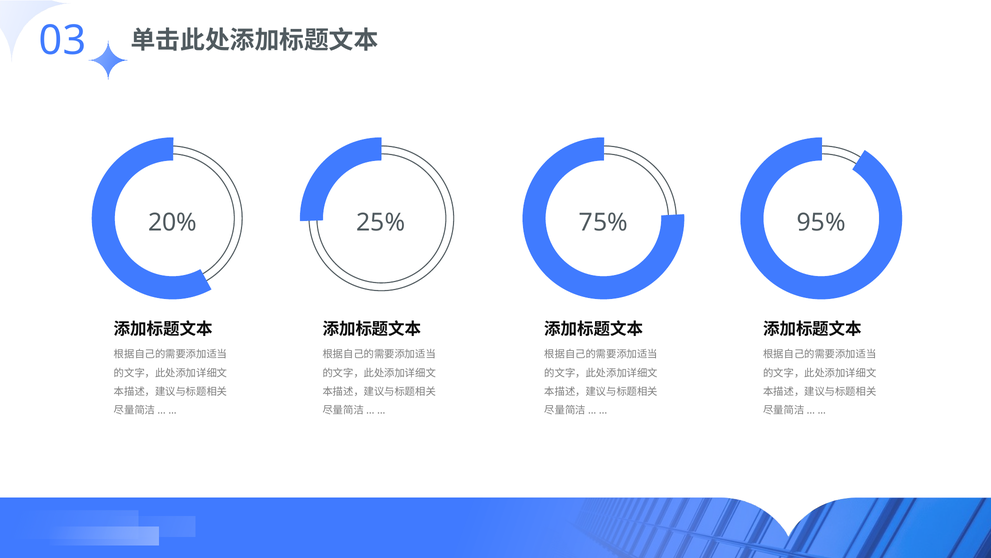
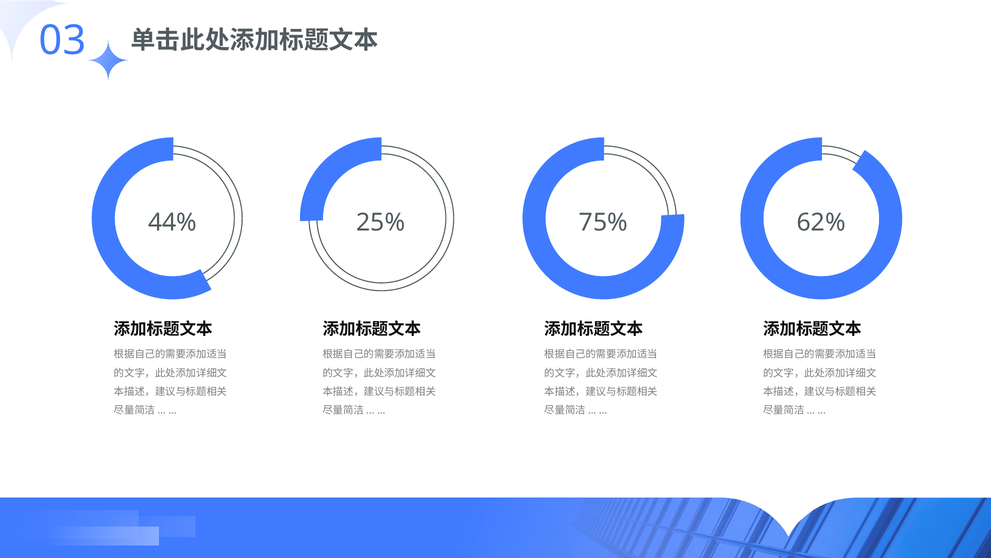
20%: 20% -> 44% (173, 222)
95%: 95% -> 62% (821, 222)
